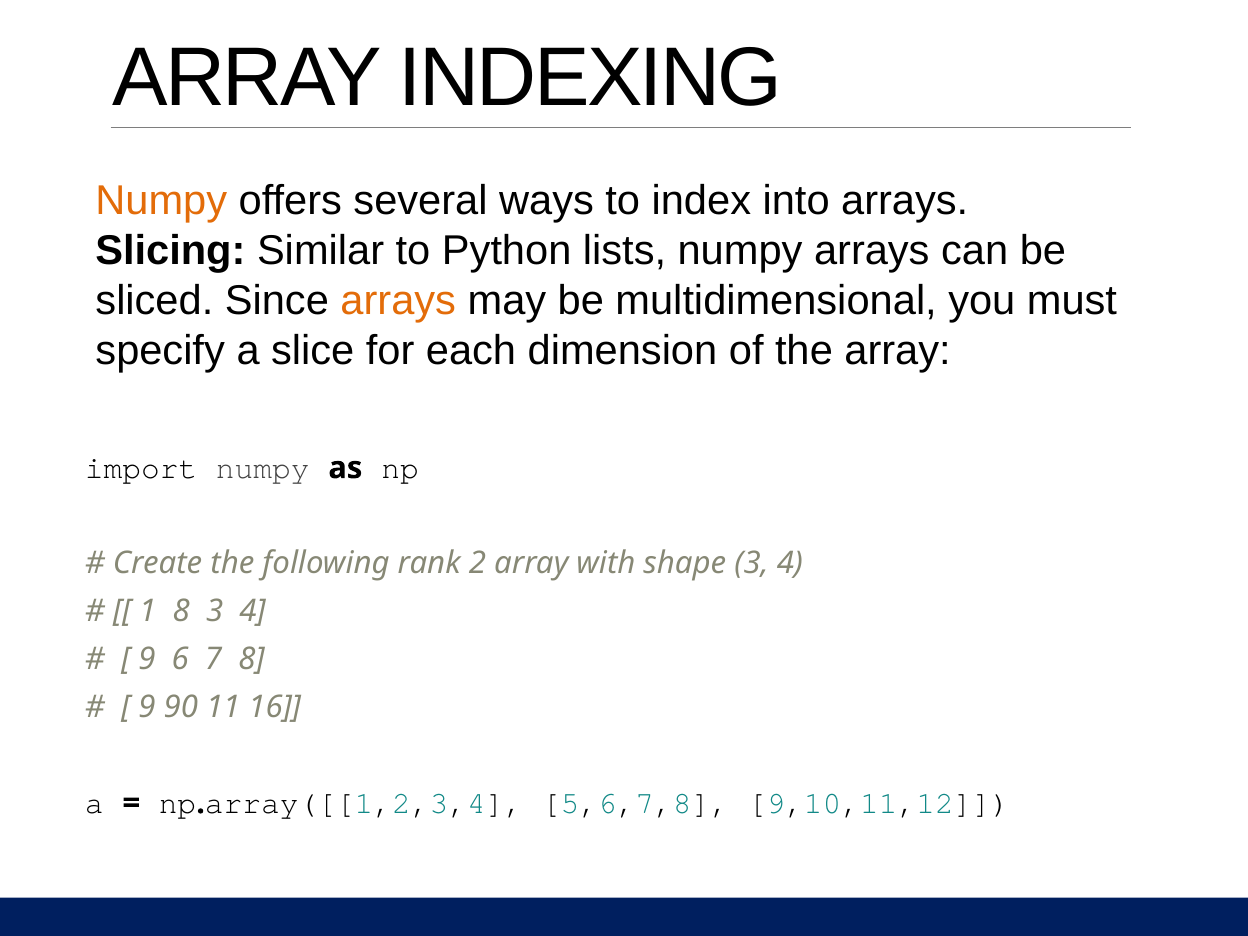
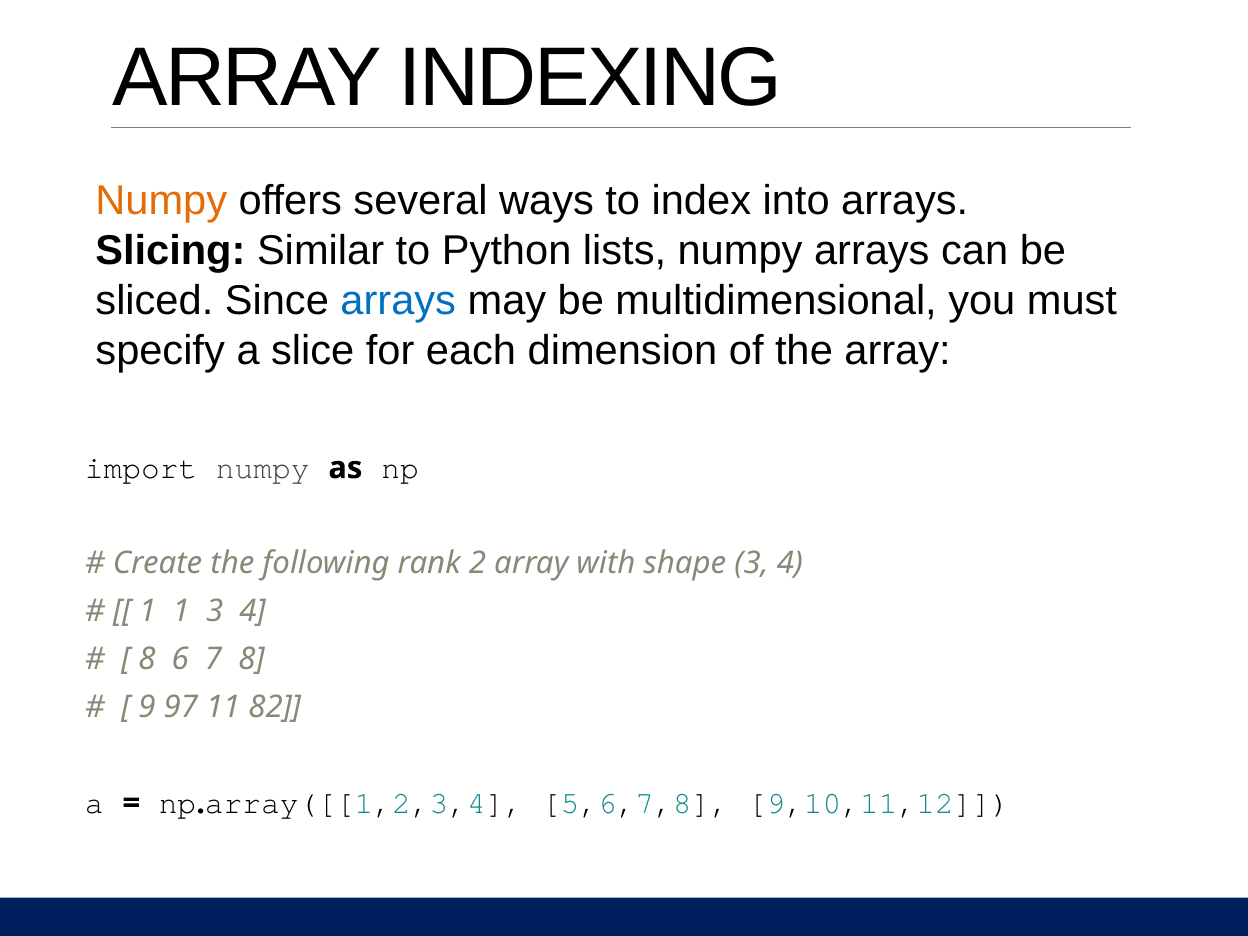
arrays colour: orange -> blue (398, 301)
1 8: 8 -> 1 (181, 611)
9: 9 -> 8 (147, 659)
90: 90 -> 97 (181, 707)
16: 16 -> 82 (275, 707)
